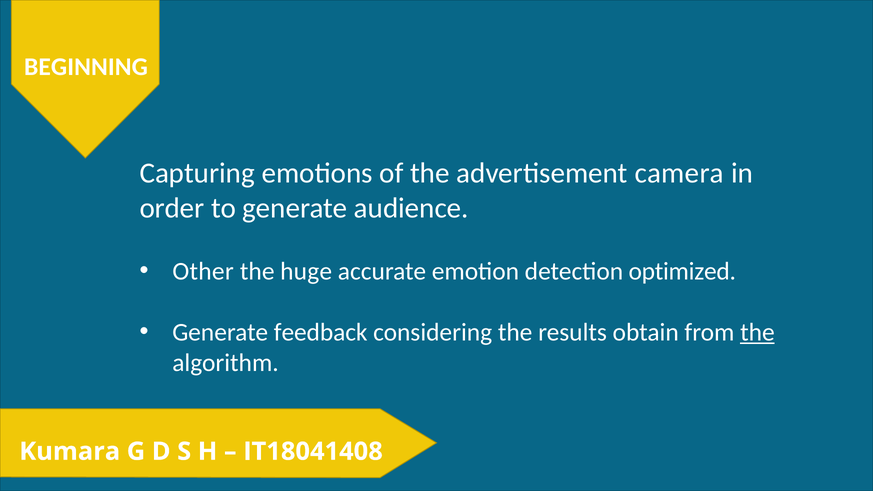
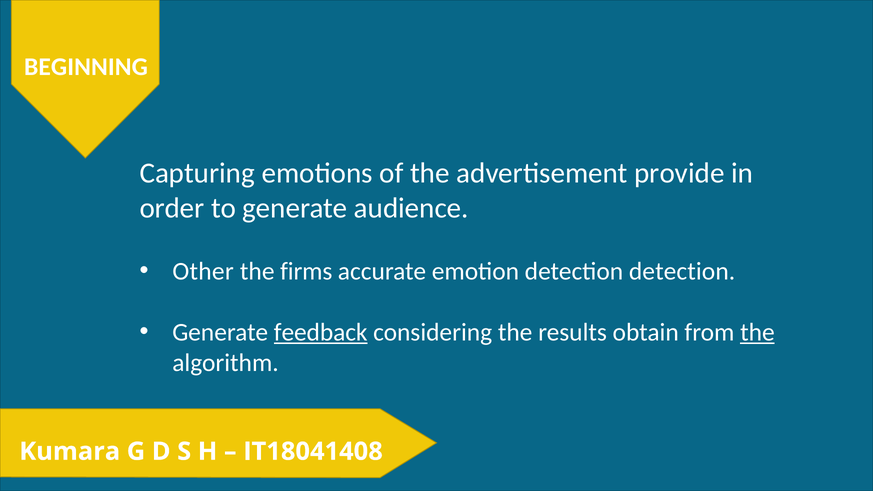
camera: camera -> provide (679, 173)
huge: huge -> firms (306, 271)
detection optimized: optimized -> detection (682, 271)
feedback underline: none -> present (321, 332)
